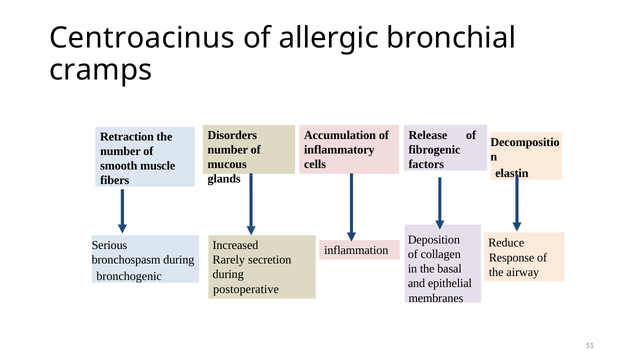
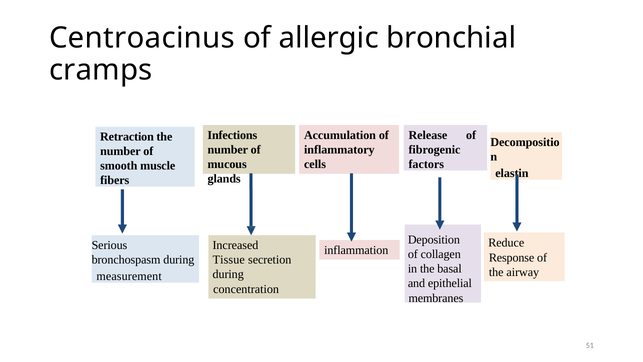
Disorders: Disorders -> Infections (232, 135)
Rarely: Rarely -> Tissue (229, 260)
bronchogenic: bronchogenic -> measurement (129, 276)
postoperative: postoperative -> concentration (246, 289)
